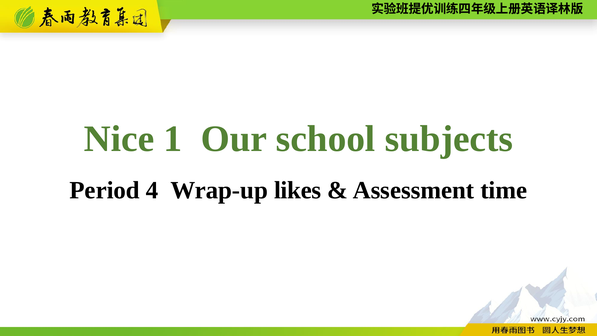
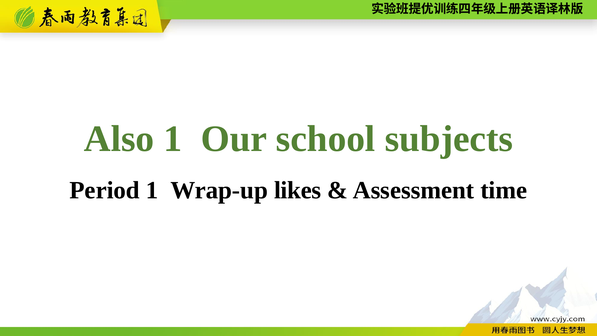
Nice: Nice -> Also (119, 139)
Period 4: 4 -> 1 (152, 190)
